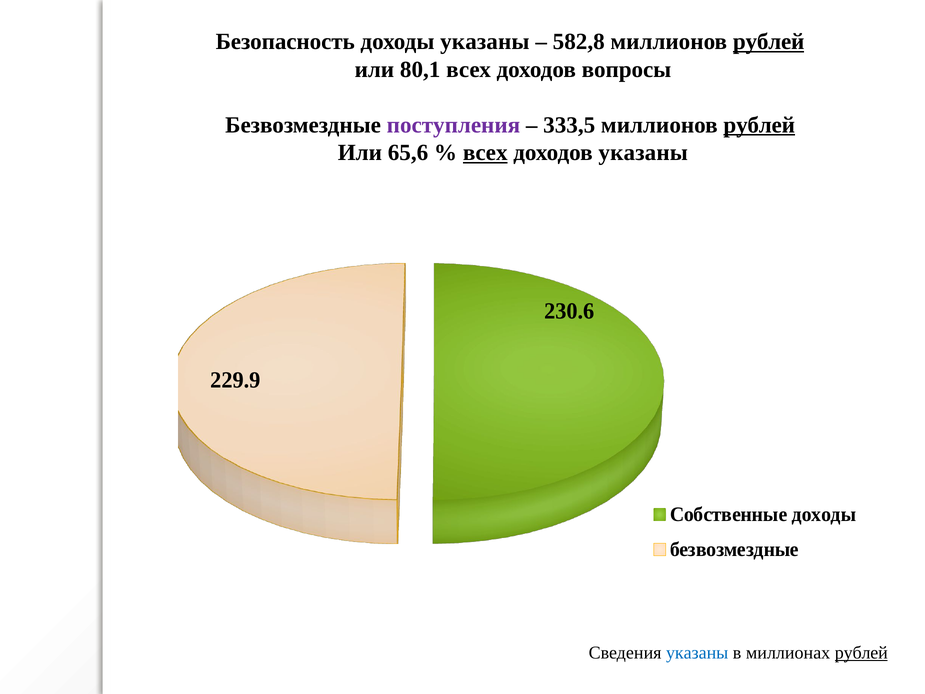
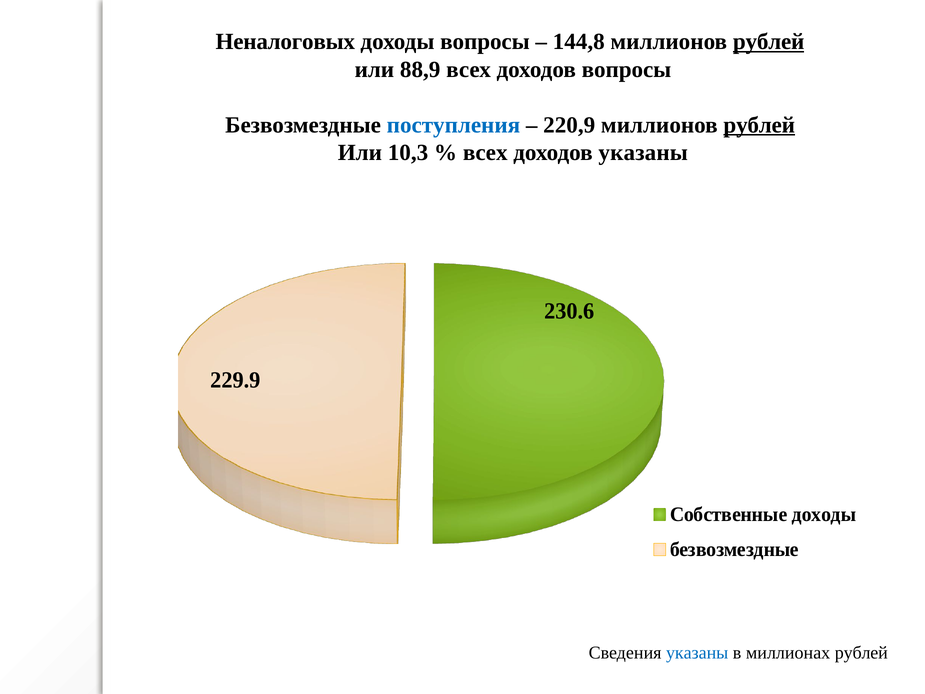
Безопасность: Безопасность -> Неналоговых (285, 42)
доходы указаны: указаны -> вопросы (485, 42)
582,8: 582,8 -> 144,8 (579, 42)
80,1: 80,1 -> 88,9 (420, 69)
поступления colour: purple -> blue (453, 125)
333,5: 333,5 -> 220,9 (569, 125)
65,6: 65,6 -> 10,3 (408, 153)
всех underline: present -> none (485, 153)
рублей underline: present -> none (861, 653)
